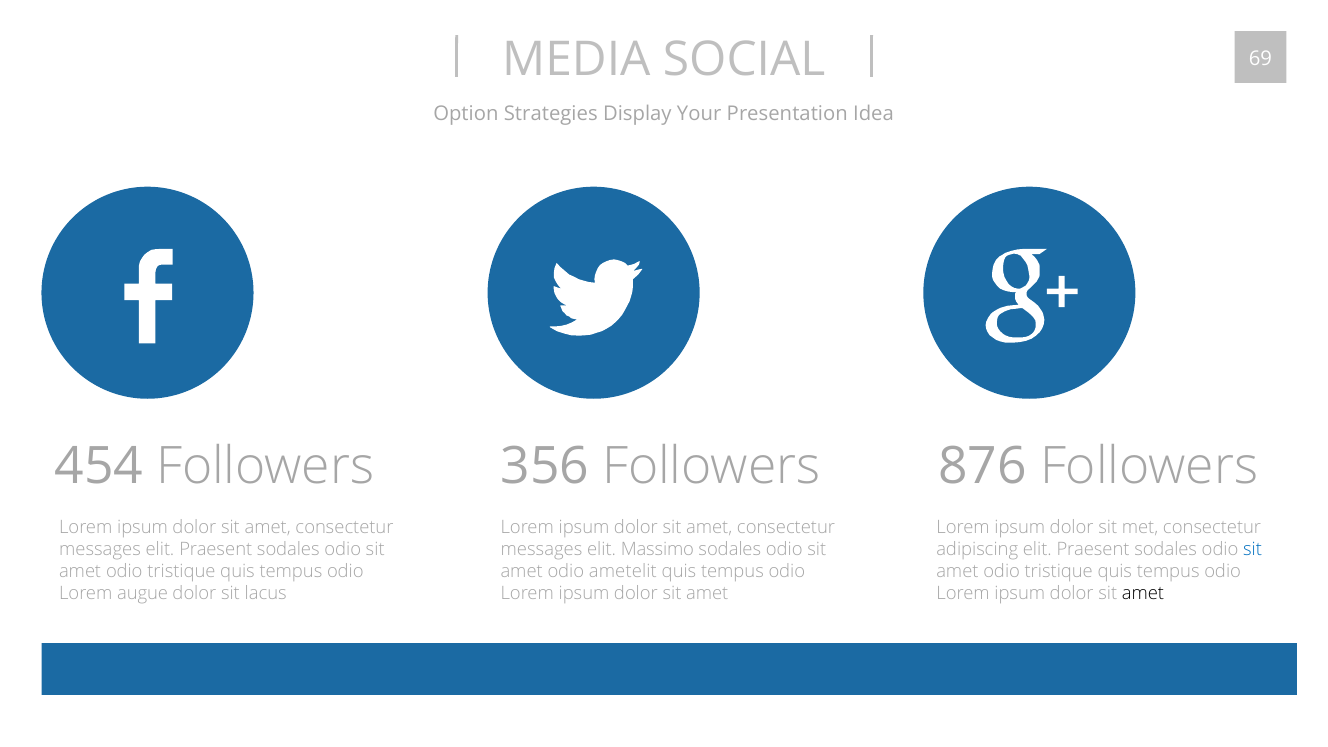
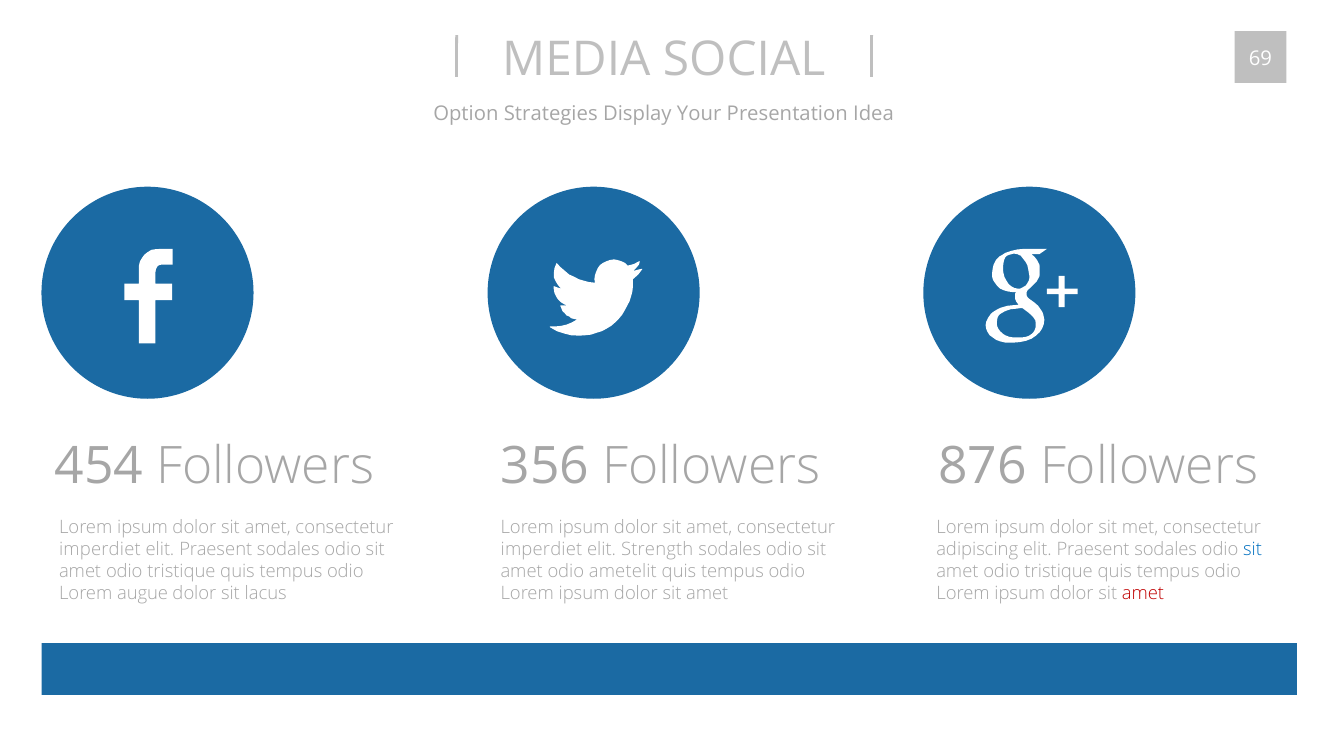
messages: messages -> imperdiet (100, 549)
messages: messages -> imperdiet (541, 549)
Massimo: Massimo -> Strength (657, 549)
amet colour: black -> red (1143, 594)
